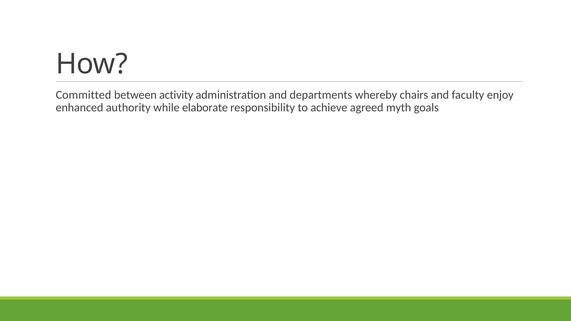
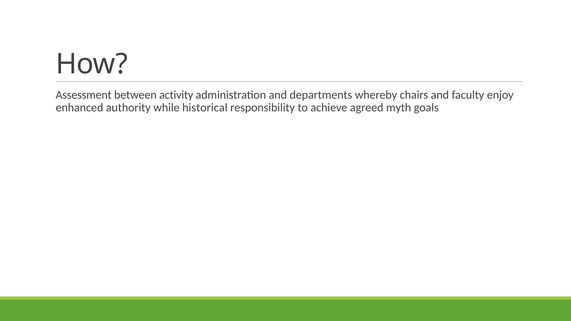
Committed: Committed -> Assessment (84, 95)
elaborate: elaborate -> historical (205, 108)
